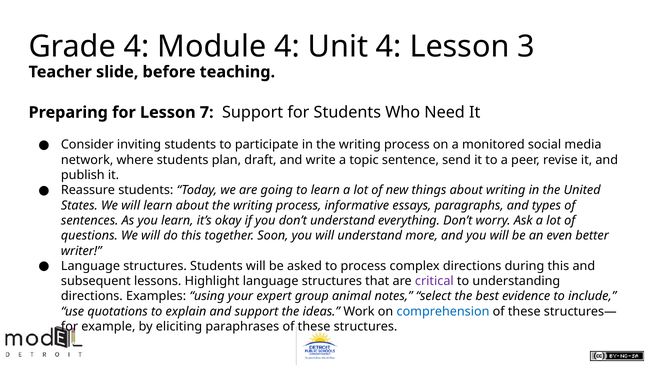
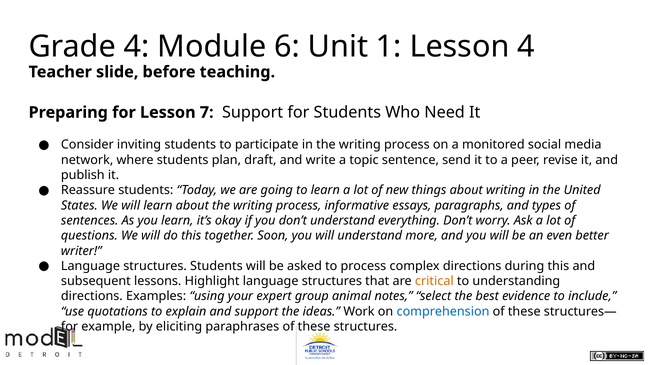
Module 4: 4 -> 6 (287, 46)
Unit 4: 4 -> 1 (389, 46)
Lesson 3: 3 -> 4 (526, 46)
critical colour: purple -> orange (434, 281)
